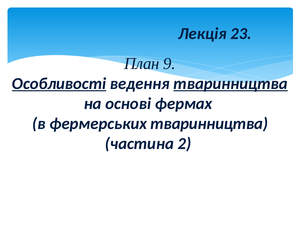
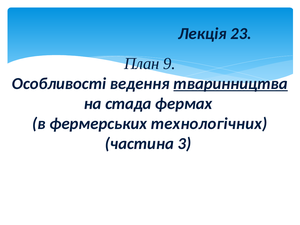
Особливості underline: present -> none (59, 84)
основі: основі -> стада (128, 104)
фермерських тваринництва: тваринництва -> технологічних (209, 124)
2: 2 -> 3 (184, 144)
